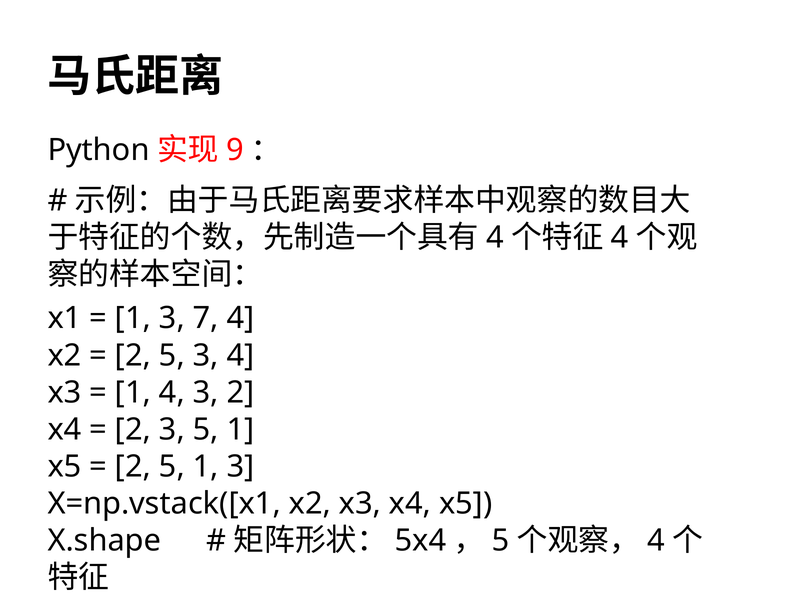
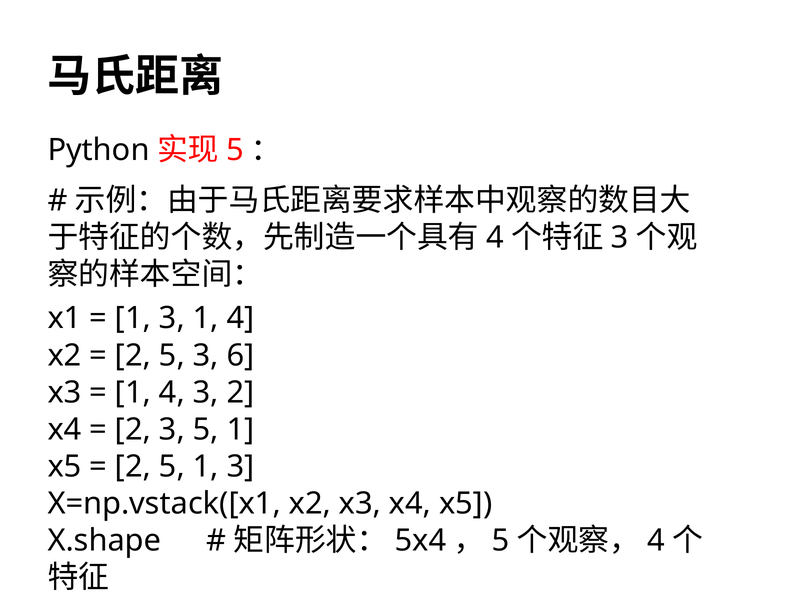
9: 9 -> 5 (235, 150)
4: 4 -> 3 (620, 237)
3 7: 7 -> 1 (206, 318)
3 4: 4 -> 6 (240, 355)
